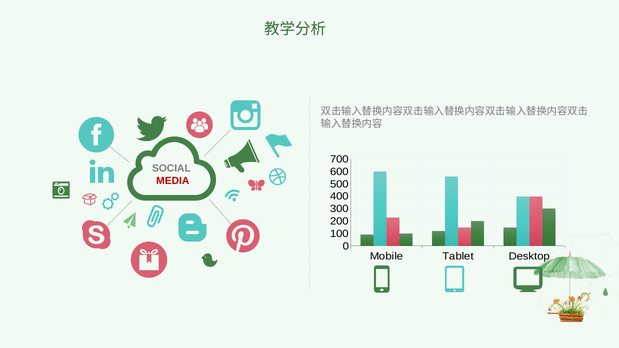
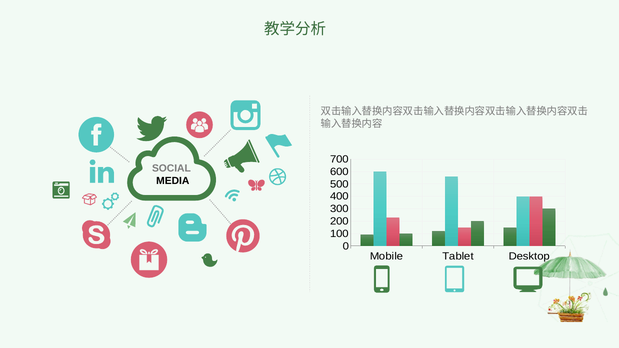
MEDIA colour: red -> black (173, 181)
